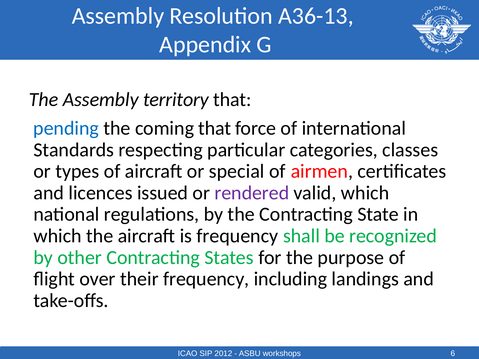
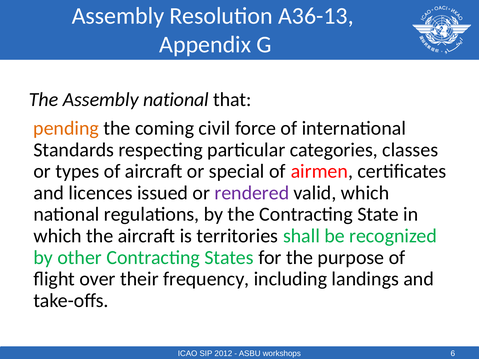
Assembly territory: territory -> national (176, 100)
pending colour: blue -> orange (66, 128)
coming that: that -> civil (214, 128)
is frequency: frequency -> territories (237, 236)
